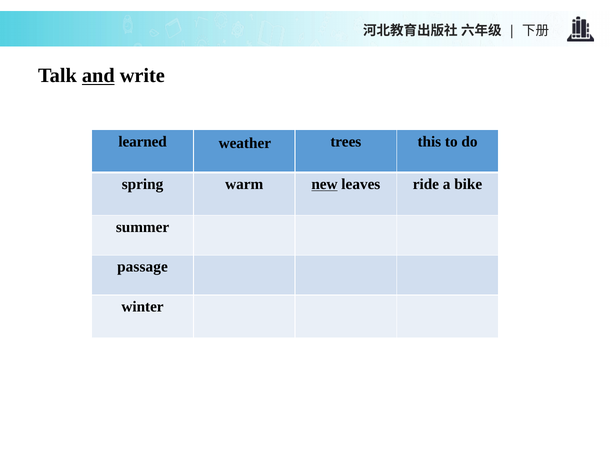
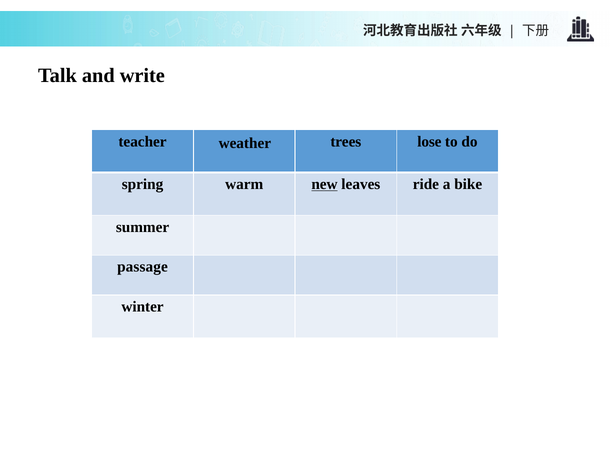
and underline: present -> none (98, 76)
learned: learned -> teacher (143, 141)
this: this -> lose (429, 141)
